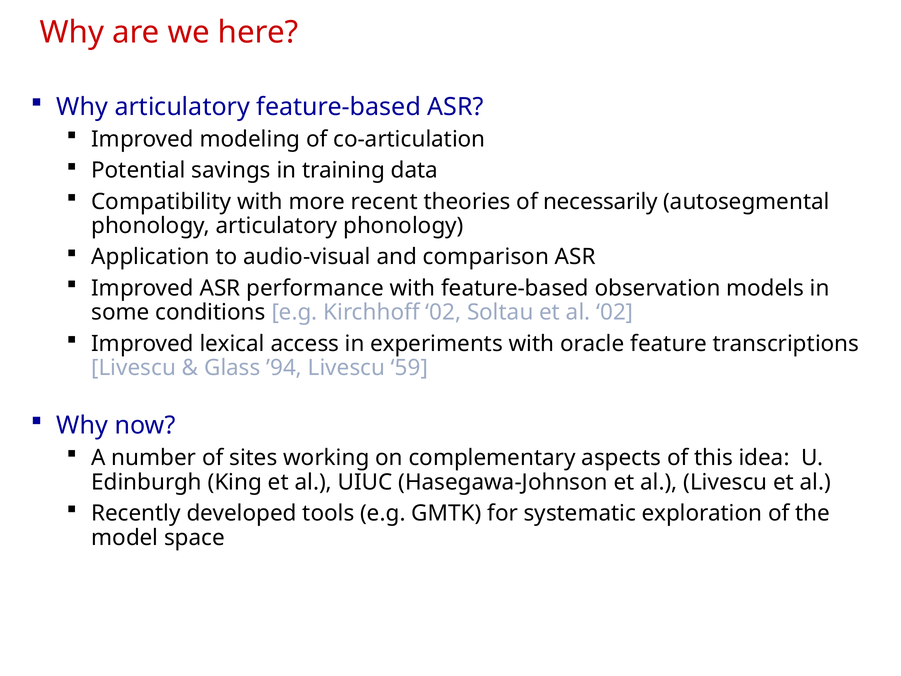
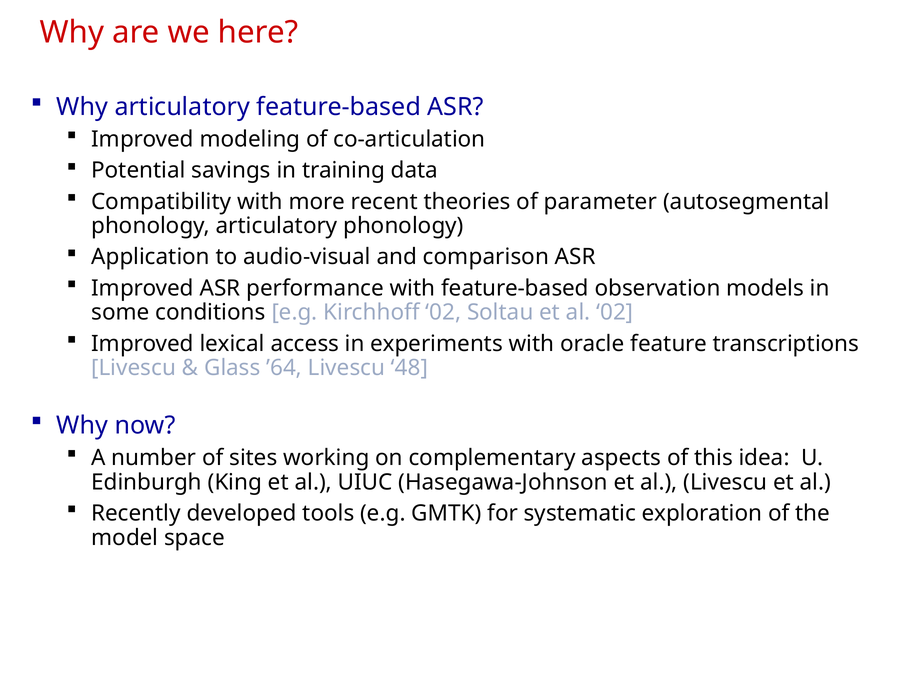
necessarily: necessarily -> parameter (600, 201)
’94: ’94 -> ’64 (284, 368)
59: 59 -> 48 (409, 368)
